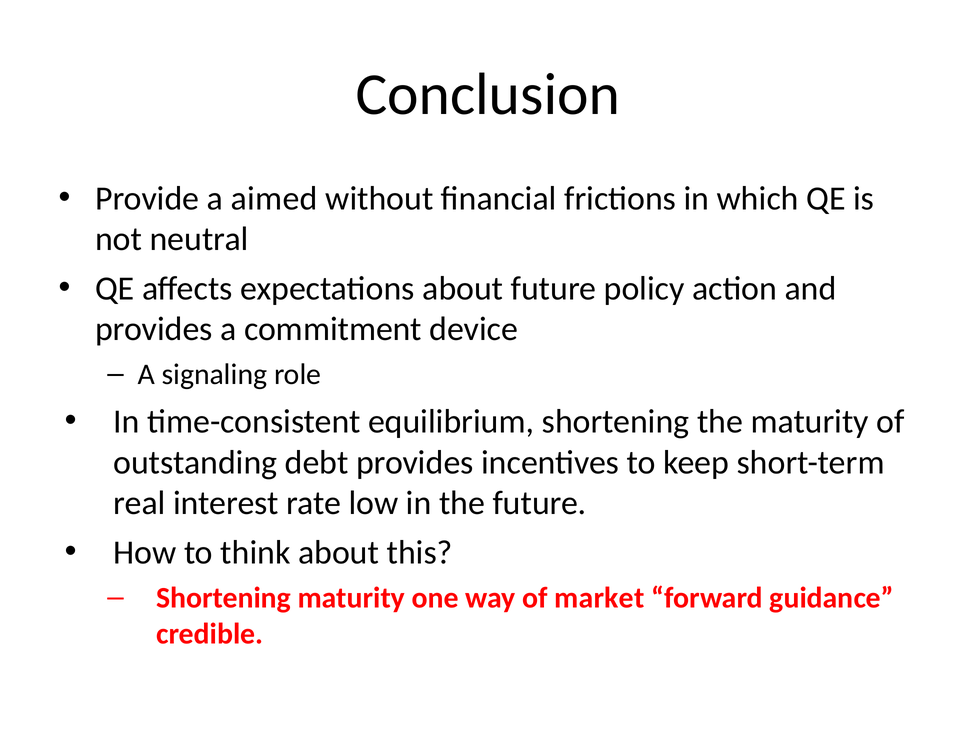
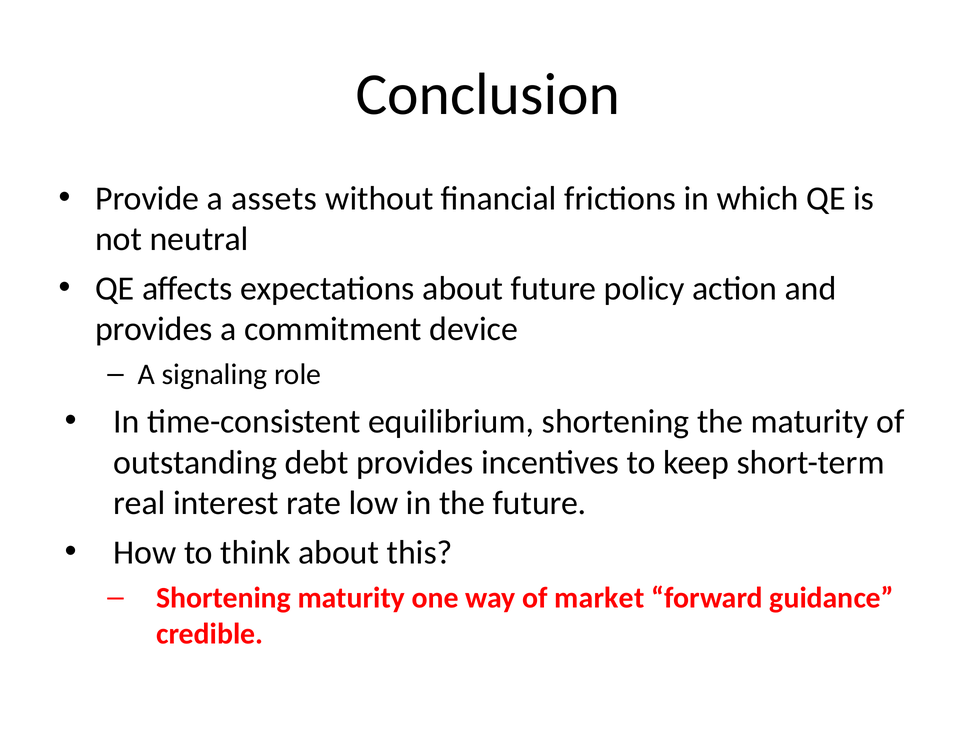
aimed: aimed -> assets (274, 198)
